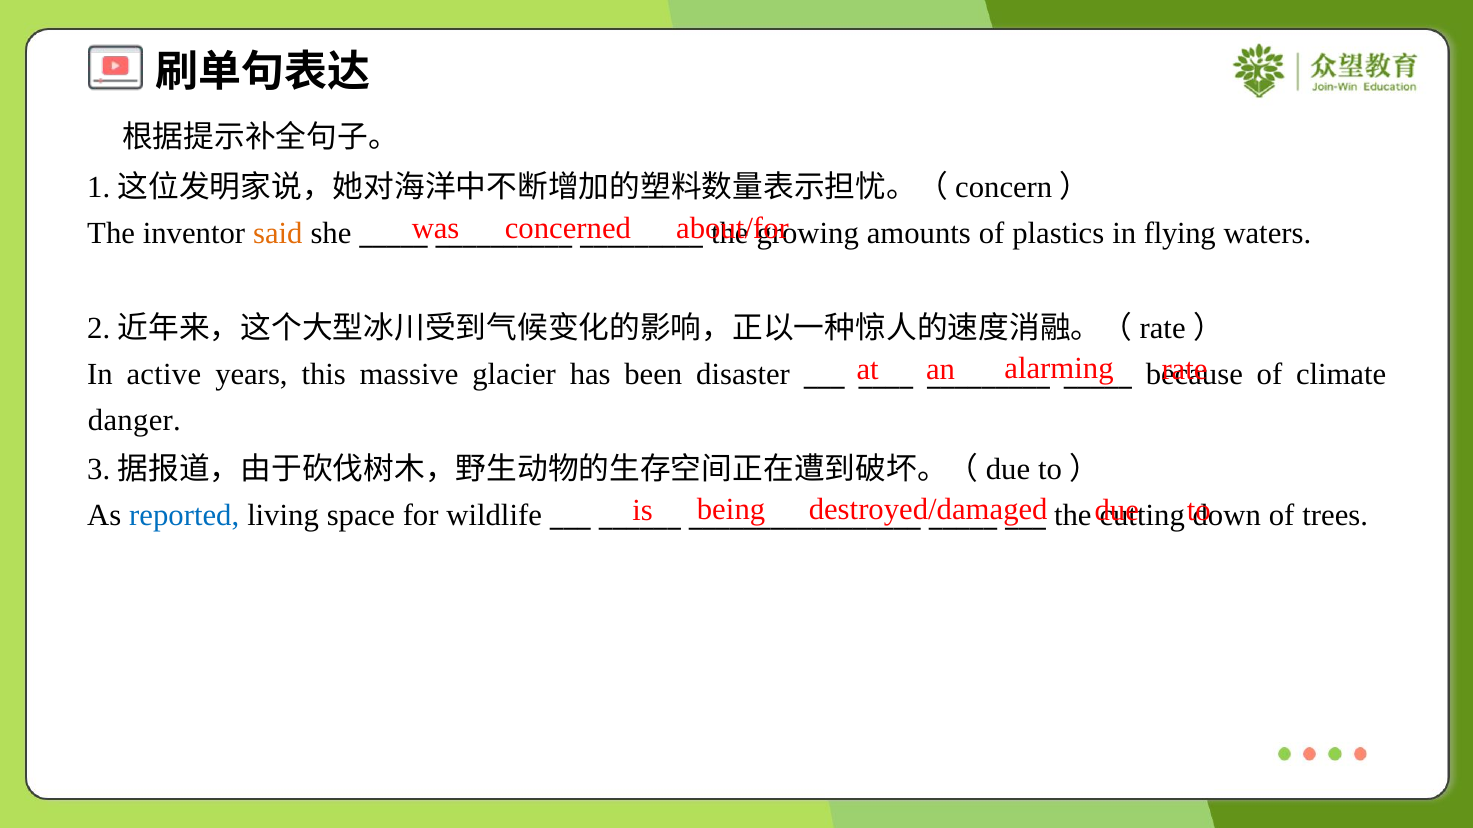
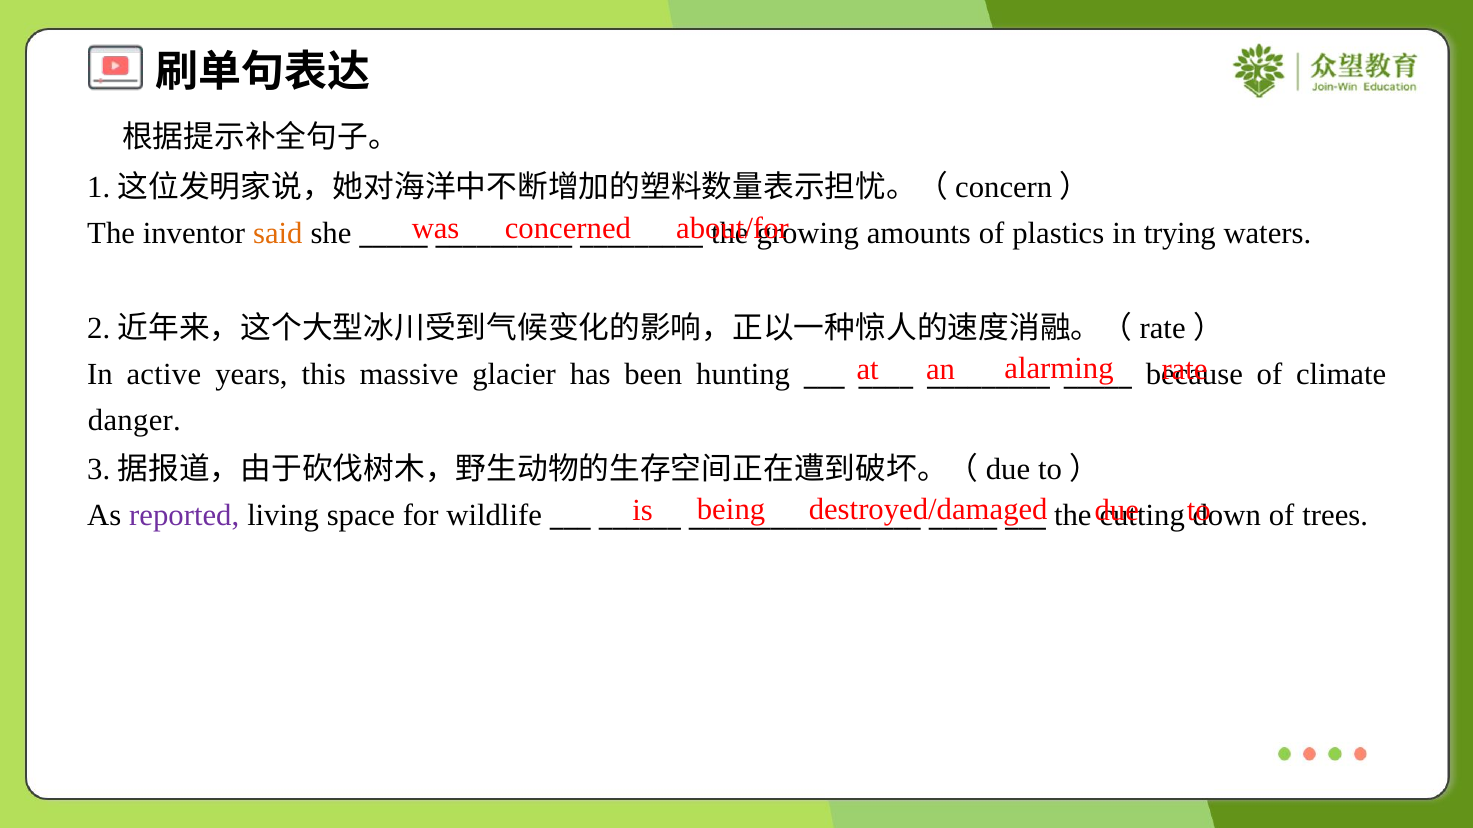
flying: flying -> trying (1180, 233)
disaster: disaster -> hunting (743, 374)
reported colour: blue -> purple (184, 516)
